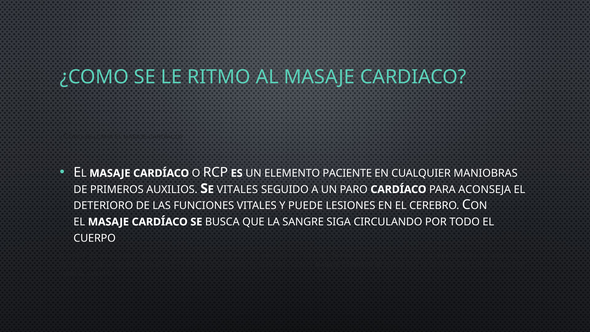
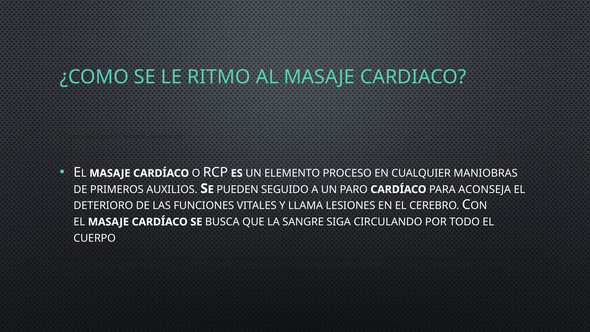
PACIENTE: PACIENTE -> PROCESO (347, 173)
VITALES: VITALES -> PUEDEN (237, 189)
Y PUEDE: PUEDE -> LLAMA (306, 206)
